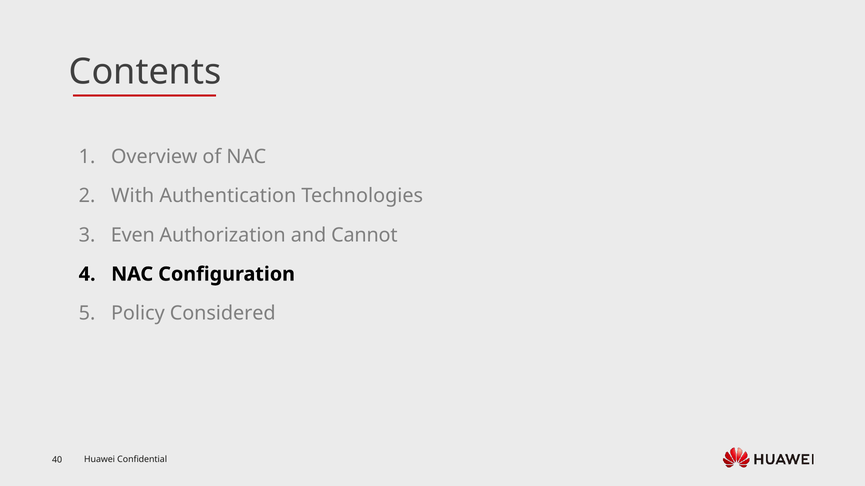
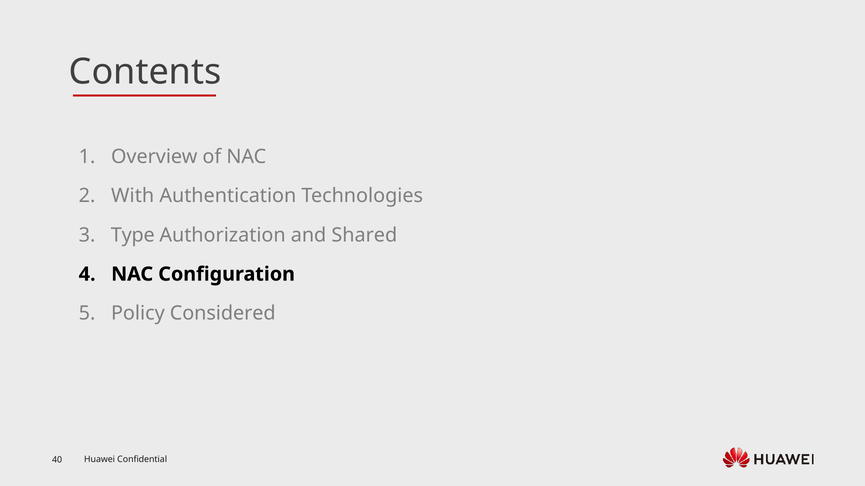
Even: Even -> Type (133, 235)
Cannot: Cannot -> Shared (364, 235)
